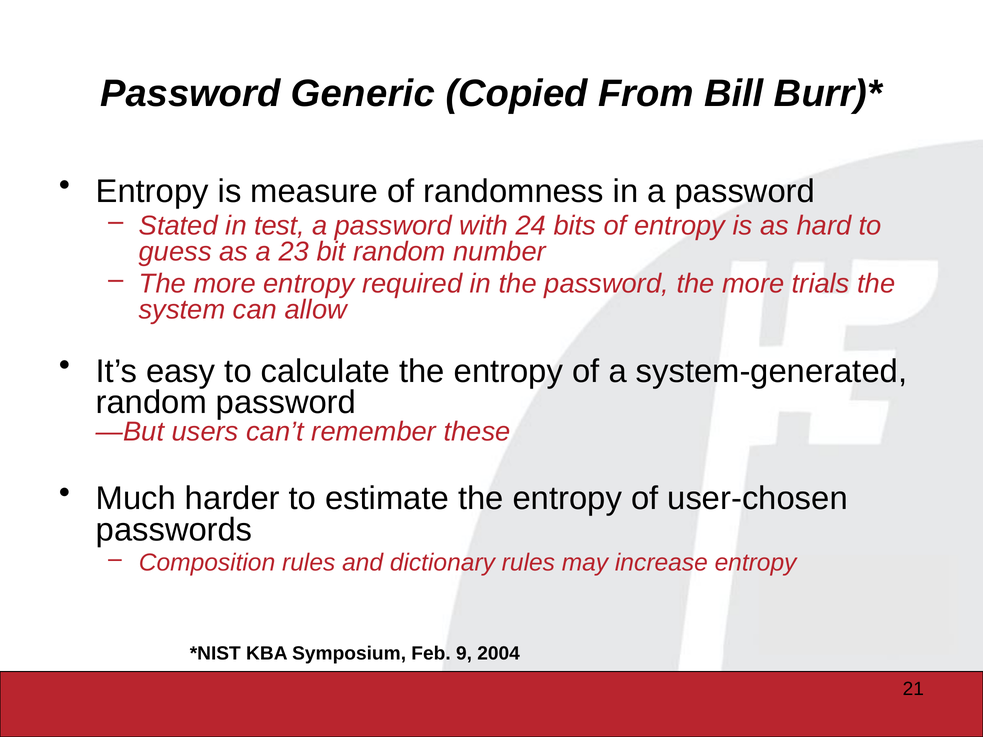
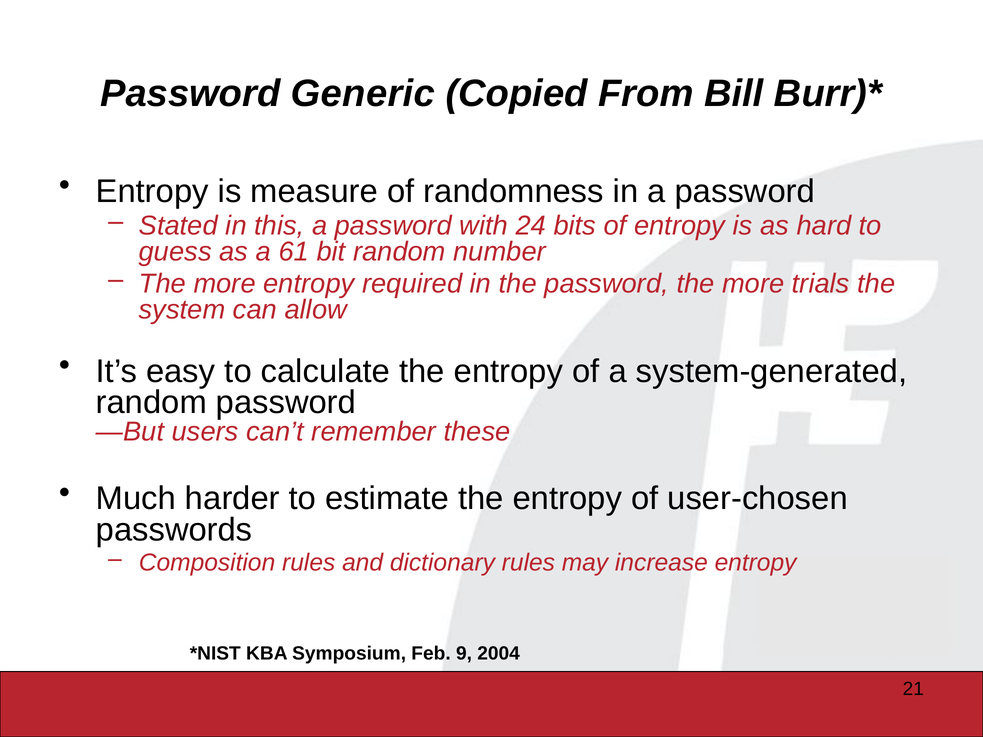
test: test -> this (279, 226)
23: 23 -> 61 (294, 252)
